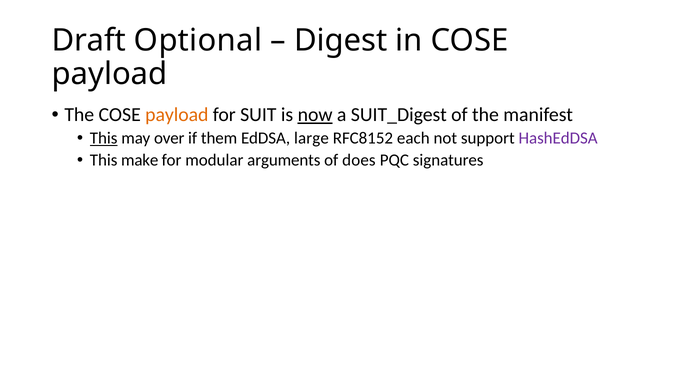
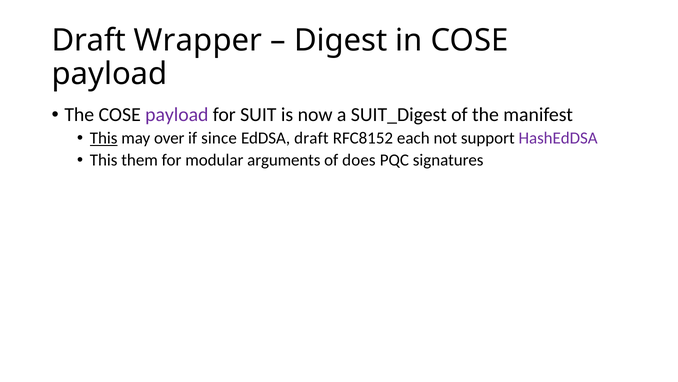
Optional: Optional -> Wrapper (198, 40)
payload colour: orange -> purple (177, 115)
now underline: present -> none (315, 115)
them: them -> since (219, 138)
EdDSA large: large -> draft (311, 138)
make: make -> them (140, 160)
